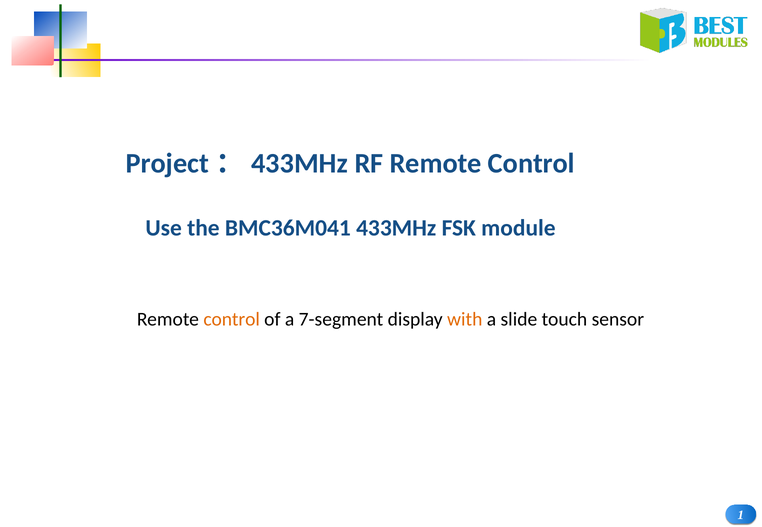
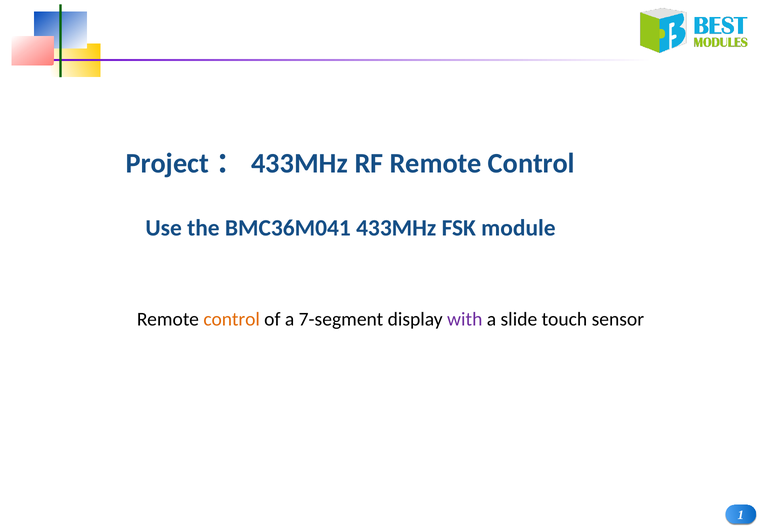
with colour: orange -> purple (465, 320)
